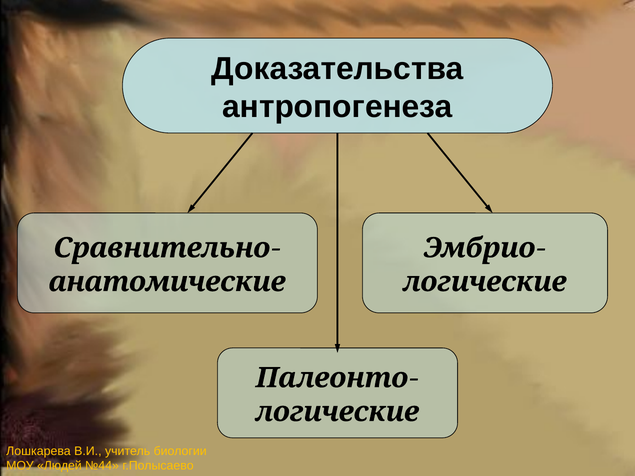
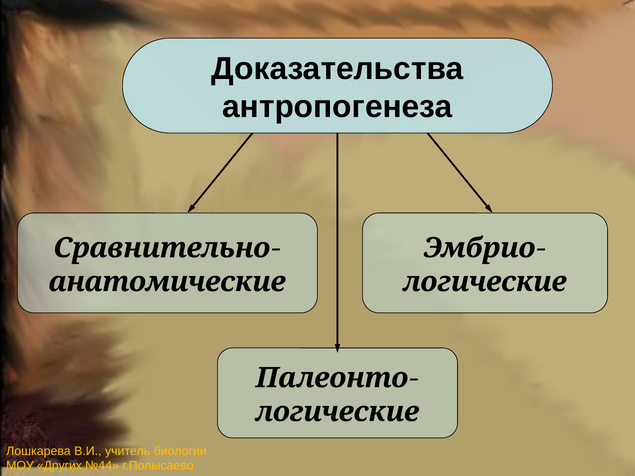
Людей: Людей -> Других (59, 466)
